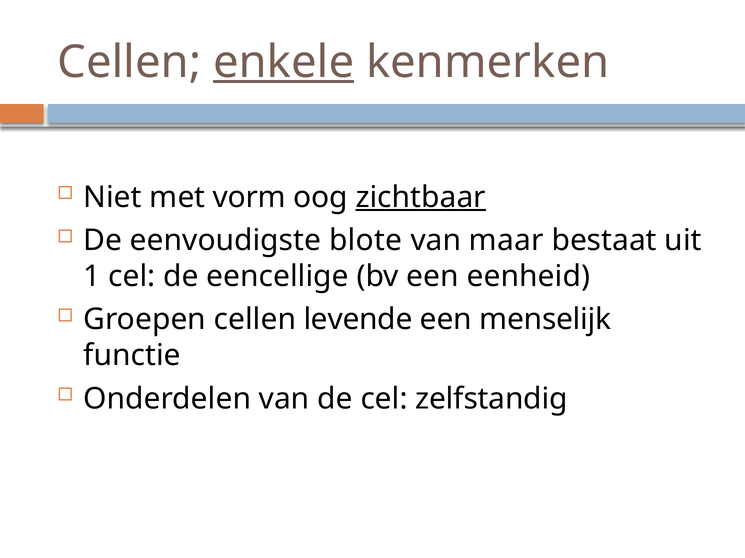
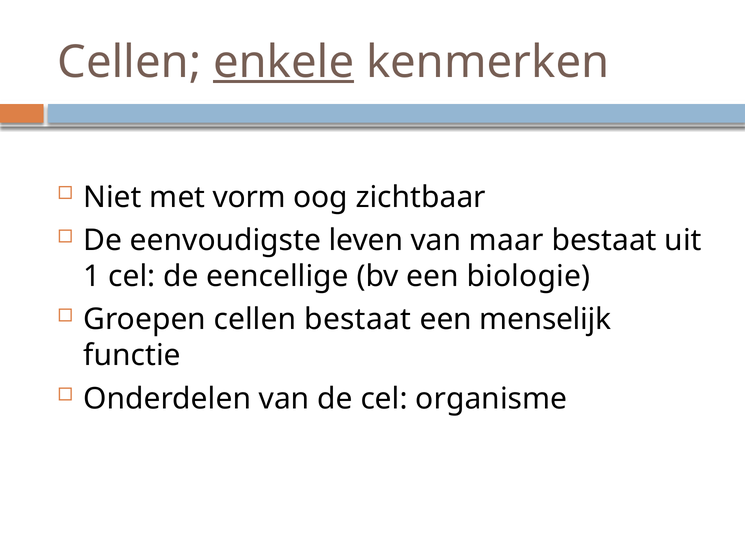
zichtbaar underline: present -> none (421, 197)
blote: blote -> leven (366, 241)
eenheid: eenheid -> biologie (528, 277)
cellen levende: levende -> bestaat (358, 320)
zelfstandig: zelfstandig -> organisme (491, 399)
